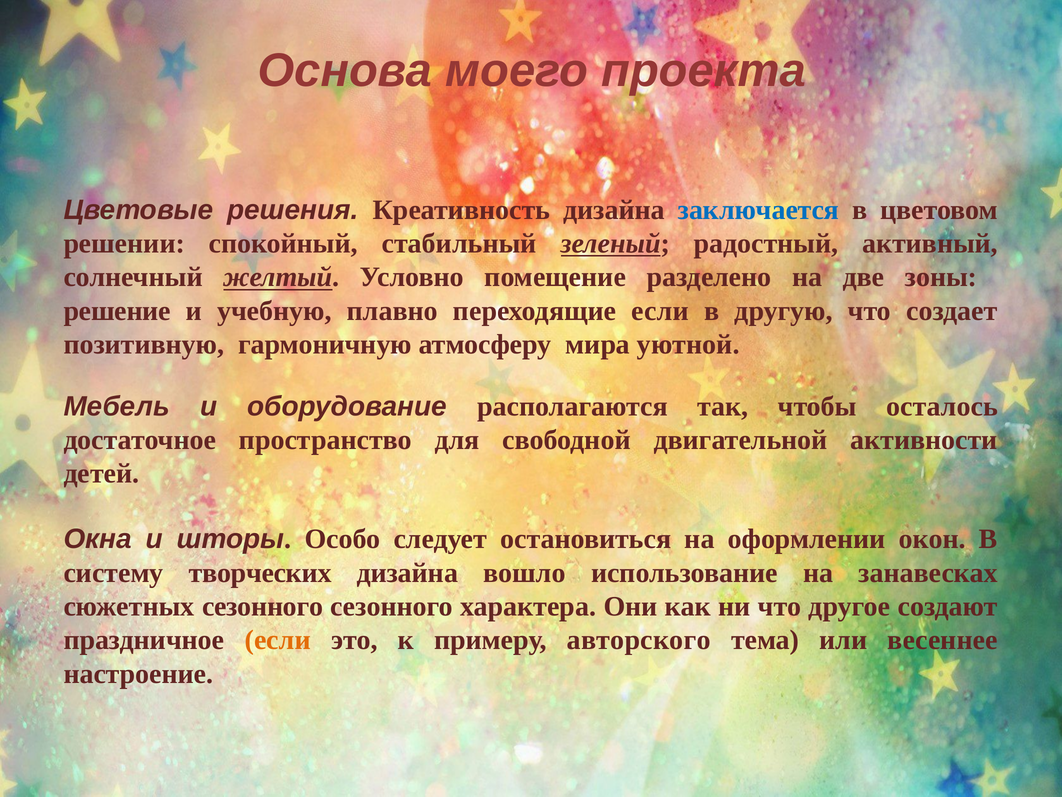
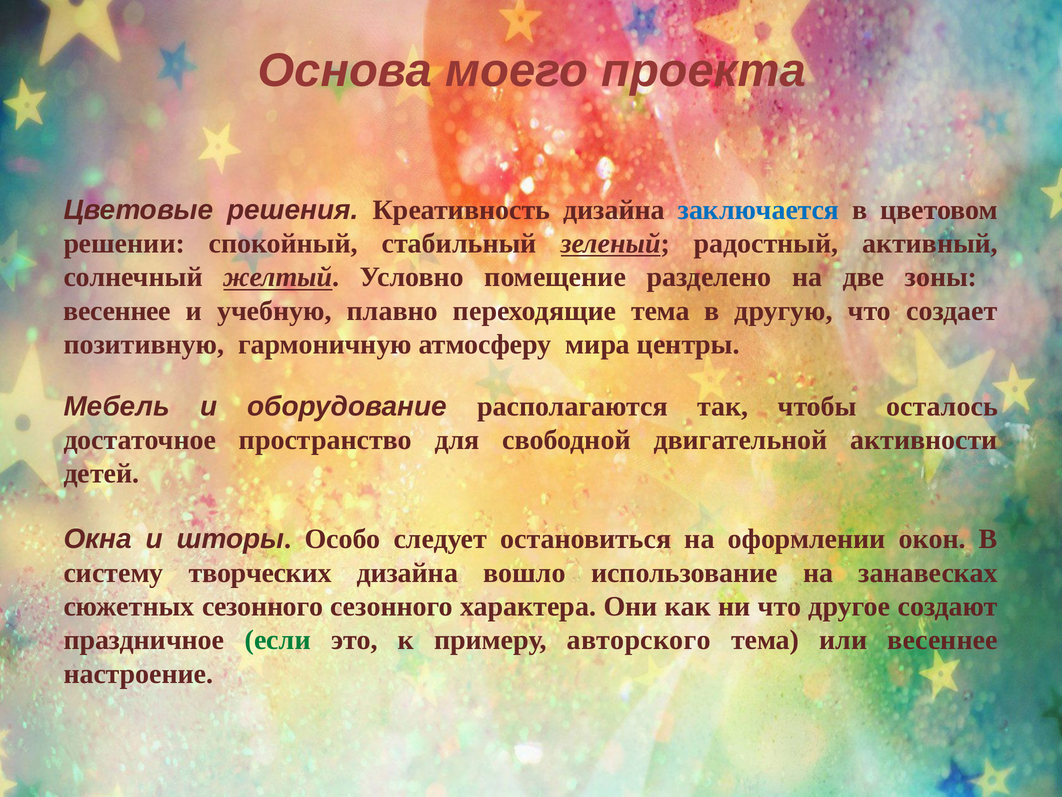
решение: решение -> весеннее (117, 311)
переходящие если: если -> тема (660, 311)
уютной: уютной -> центры (688, 344)
если colour: orange -> green (278, 640)
